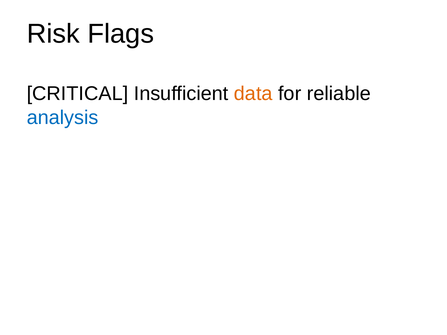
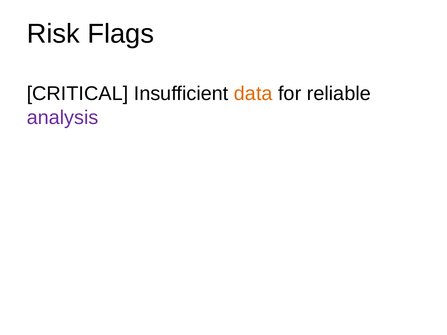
analysis colour: blue -> purple (63, 118)
